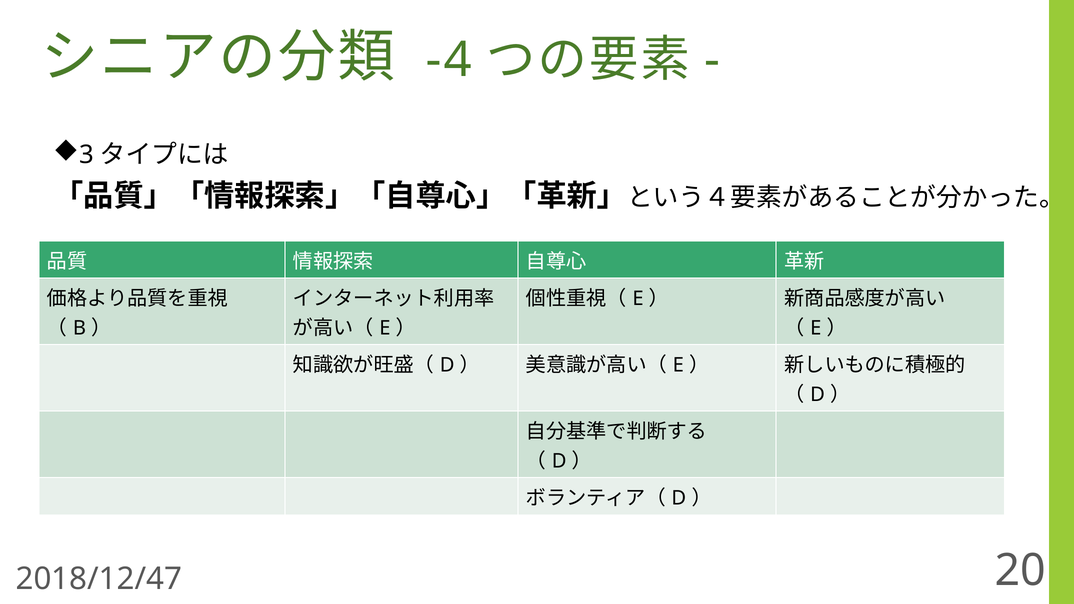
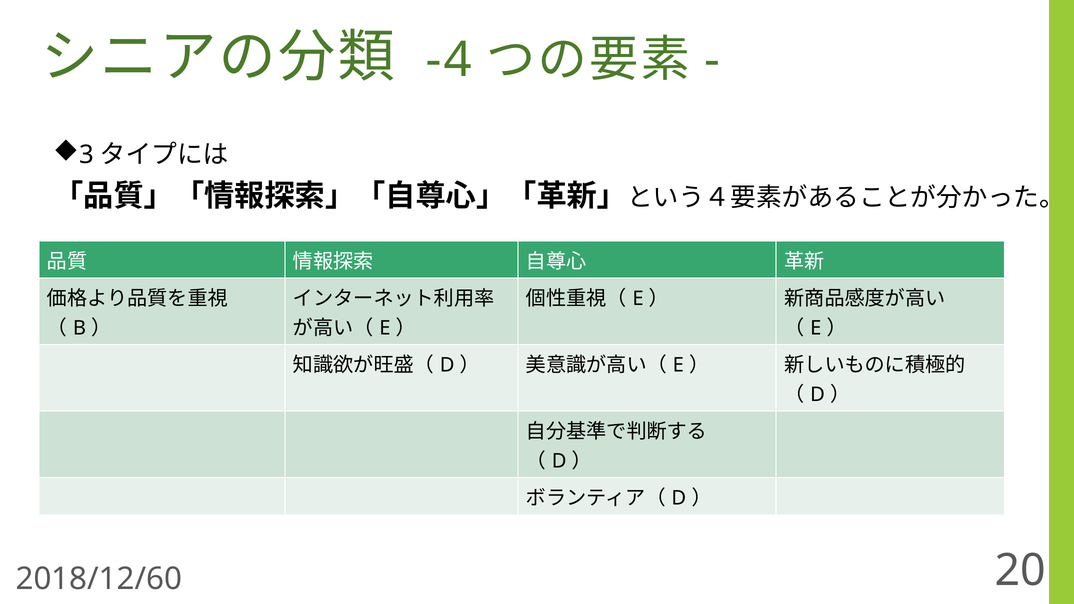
2018/12/47: 2018/12/47 -> 2018/12/60 (99, 579)
